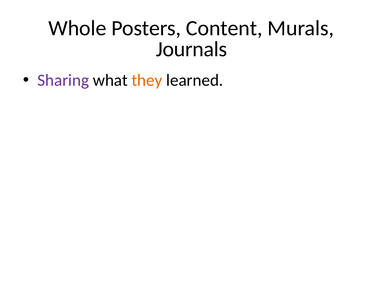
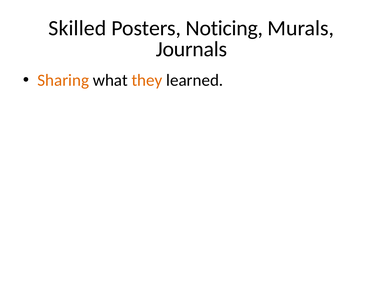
Whole: Whole -> Skilled (77, 28)
Content: Content -> Noticing (224, 28)
Sharing colour: purple -> orange (63, 80)
